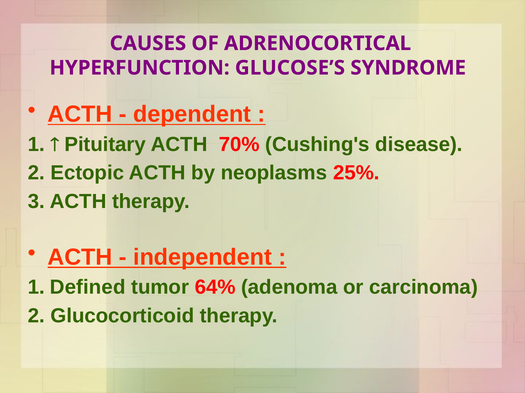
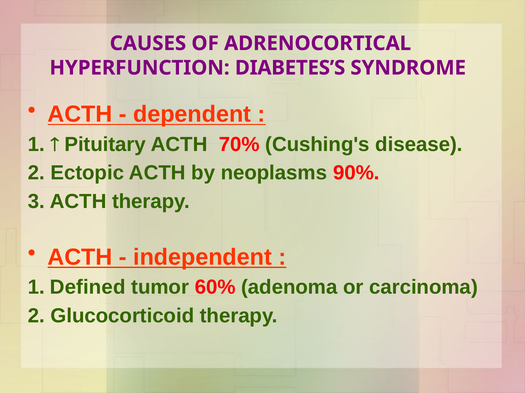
GLUCOSE’S: GLUCOSE’S -> DIABETES’S (290, 68)
25%: 25% -> 90% (356, 173)
64%: 64% -> 60% (215, 288)
